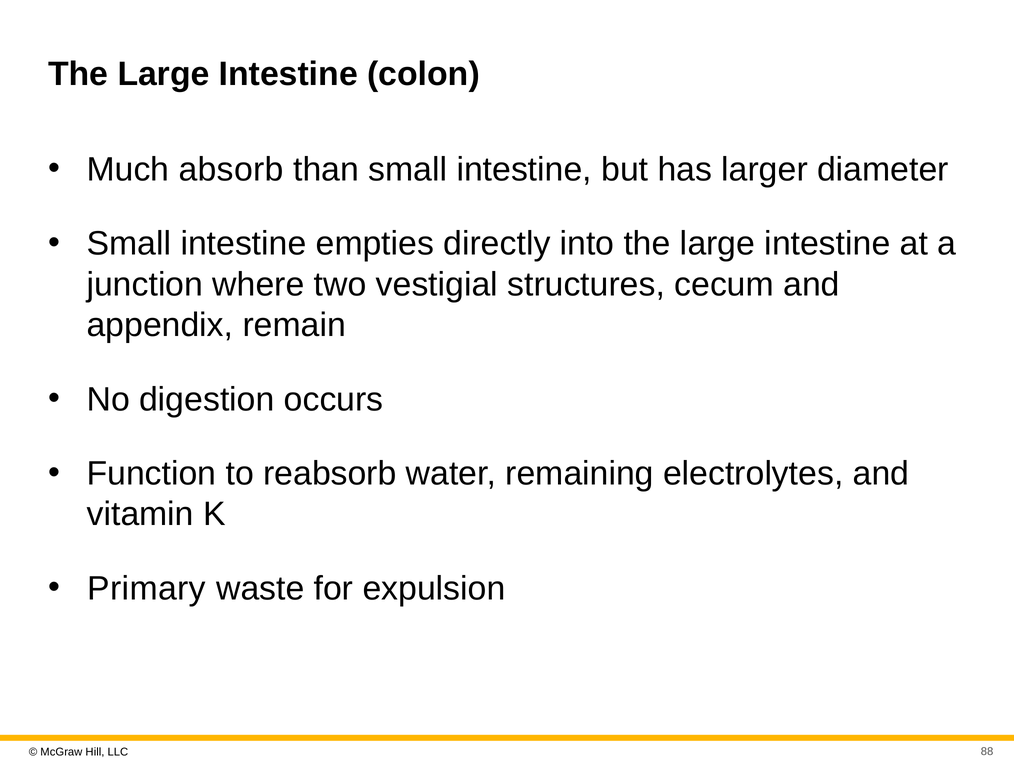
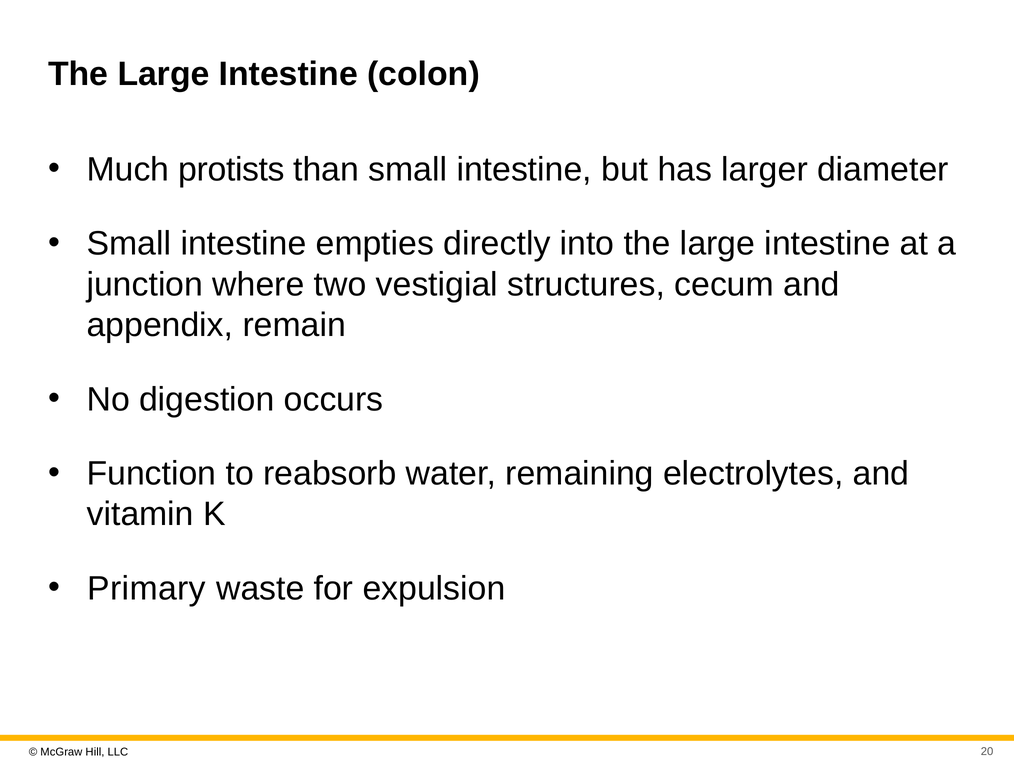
absorb: absorb -> protists (231, 169)
88: 88 -> 20 (987, 751)
